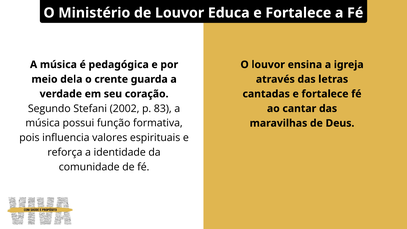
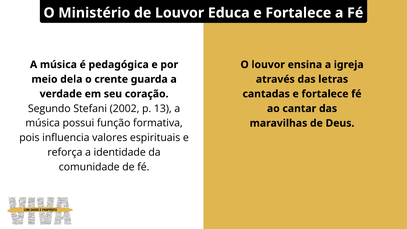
83: 83 -> 13 (163, 109)
